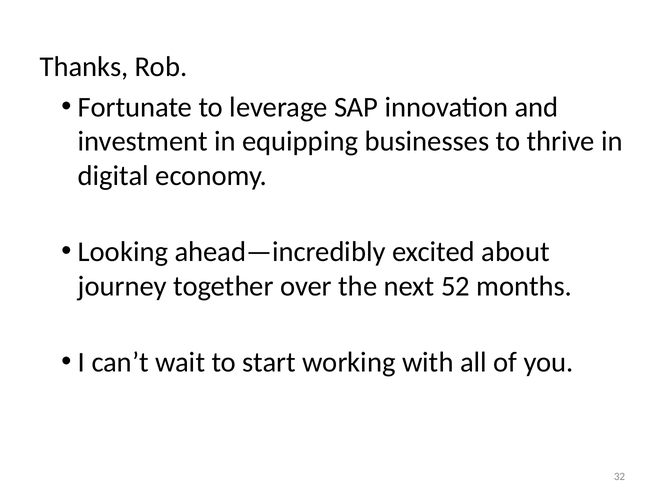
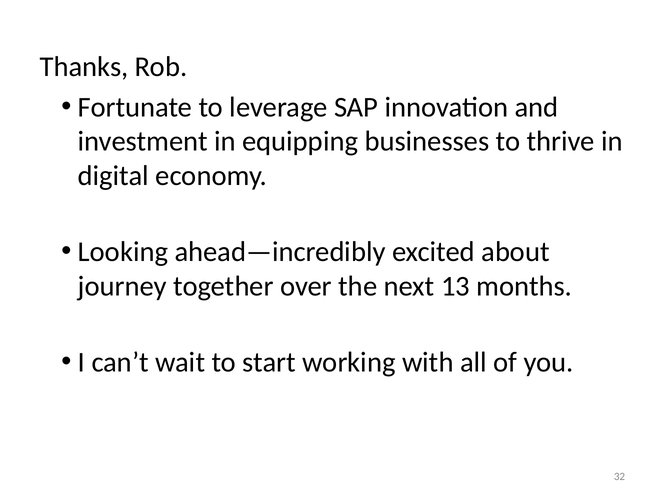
52: 52 -> 13 (456, 286)
